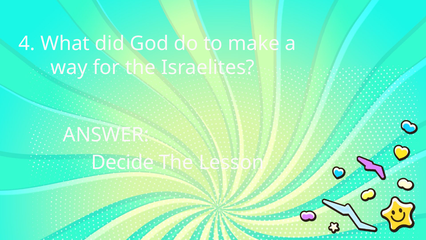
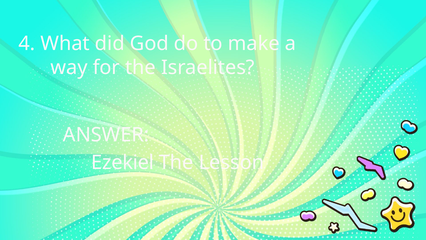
Decide: Decide -> Ezekiel (123, 162)
